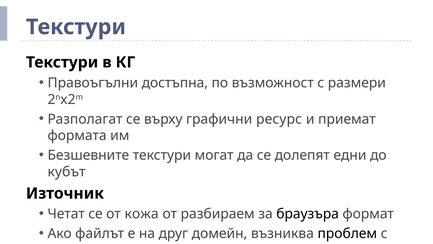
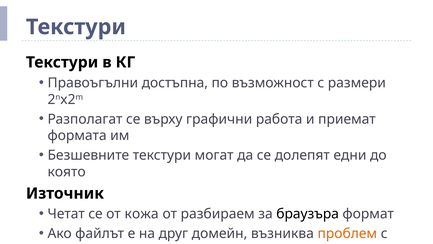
ресурс: ресурс -> работа (279, 119)
кубът: кубът -> която (67, 172)
проблем colour: black -> orange (347, 233)
